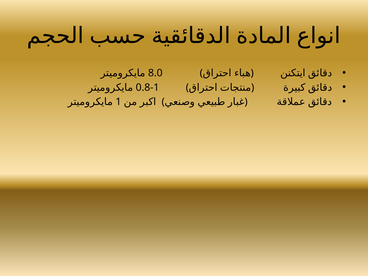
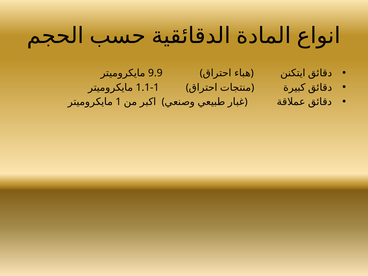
8.0: 8.0 -> 9.9 (155, 73)
0.8: 0.8 -> 1.1 (143, 87)
